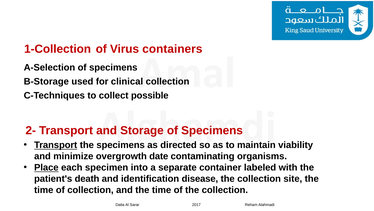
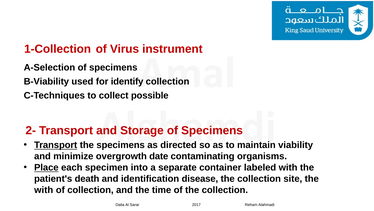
containers: containers -> instrument (172, 49)
B-Storage: B-Storage -> B-Viability (46, 81)
clinical: clinical -> identify (127, 81)
time: time -> with (44, 190)
